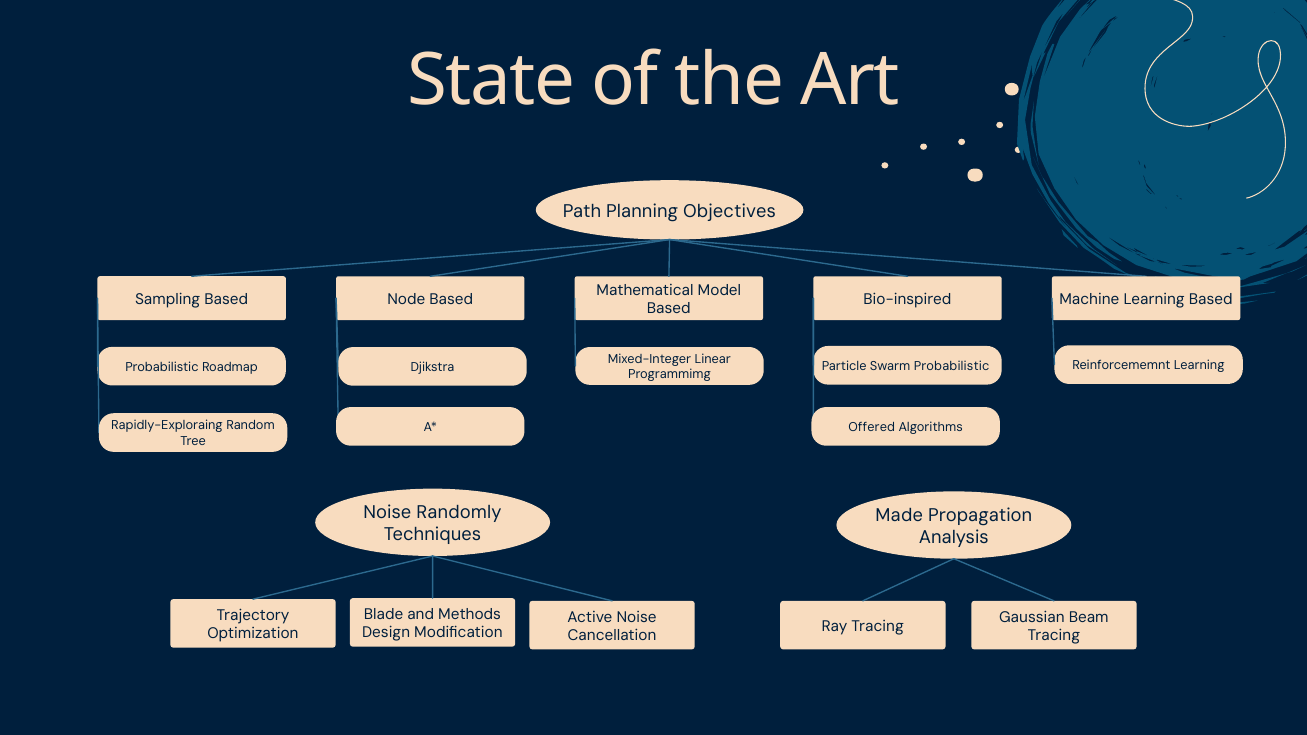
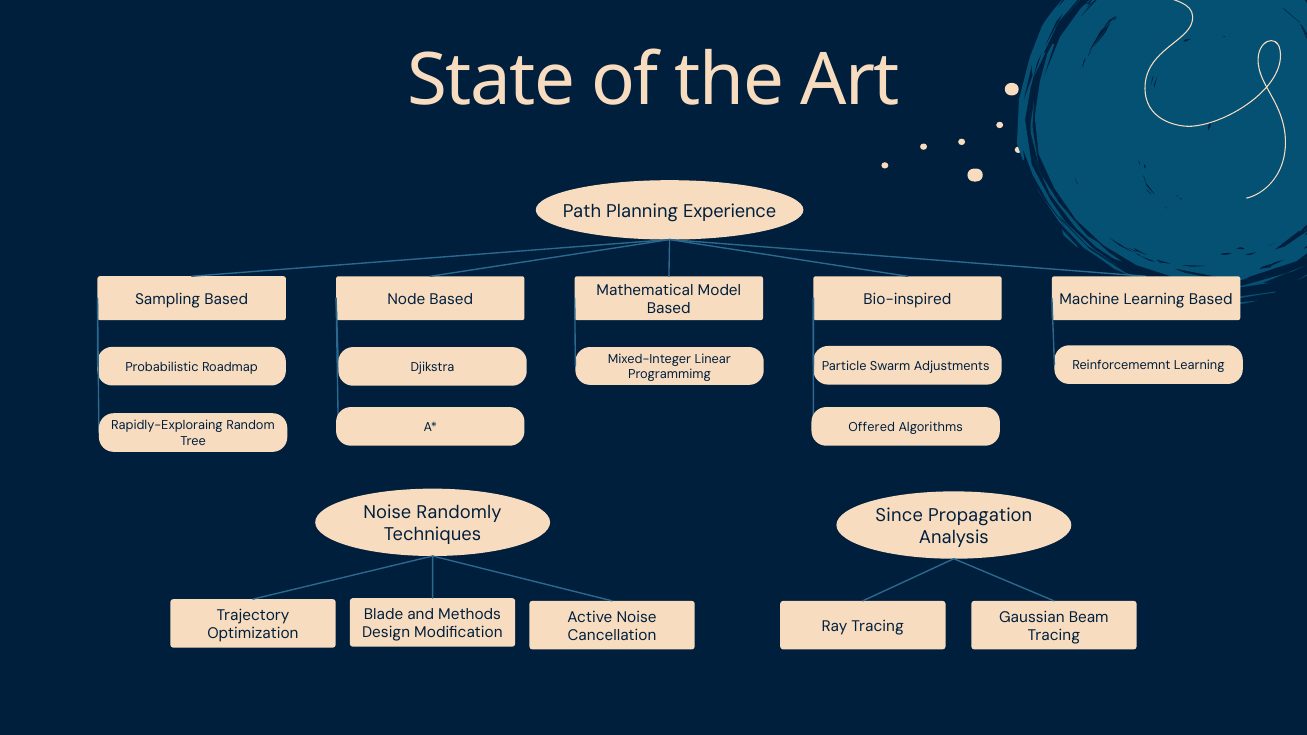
Objectives: Objectives -> Experience (730, 211)
Swarm Probabilistic: Probabilistic -> Adjustments (952, 366)
Made: Made -> Since (899, 515)
